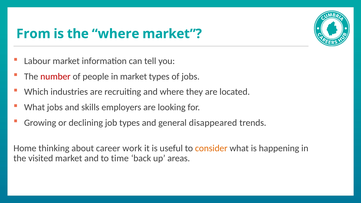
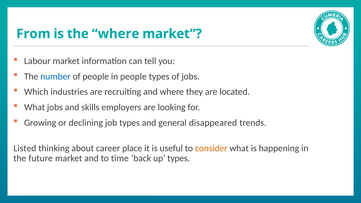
number colour: red -> blue (55, 76)
in market: market -> people (133, 76)
Home: Home -> Listed (25, 148)
work: work -> place (132, 148)
visited: visited -> future (41, 158)
up areas: areas -> types (179, 158)
